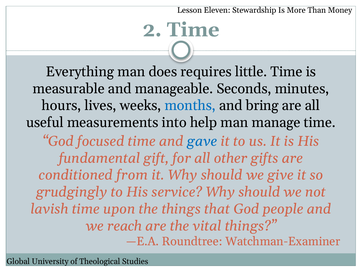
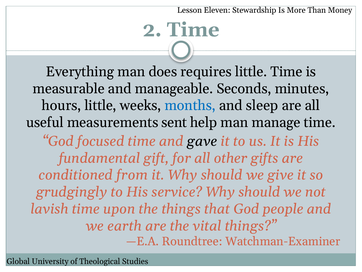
hours lives: lives -> little (101, 105)
bring: bring -> sleep (262, 105)
into: into -> sent (174, 122)
gave colour: blue -> black (202, 141)
reach: reach -> earth (125, 225)
